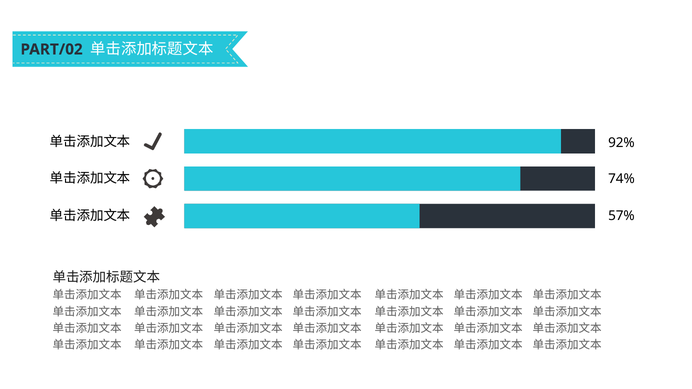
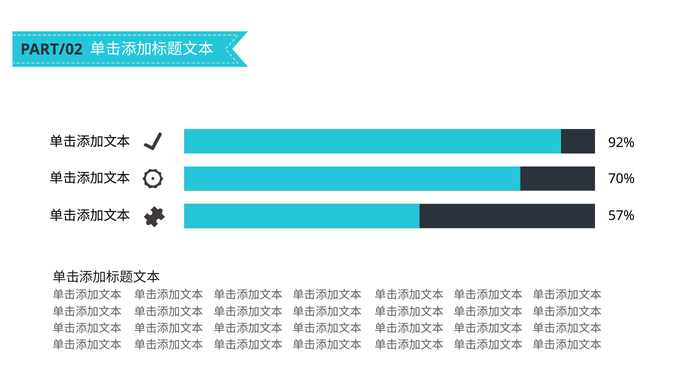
74%: 74% -> 70% (621, 179)
